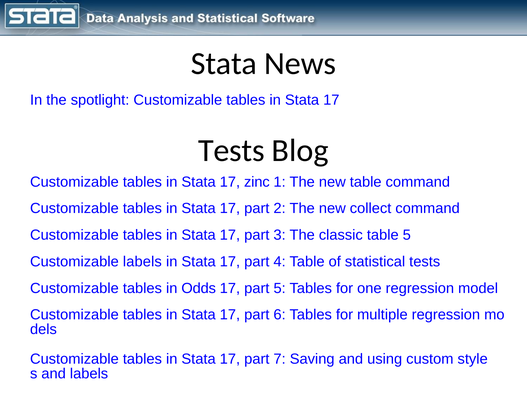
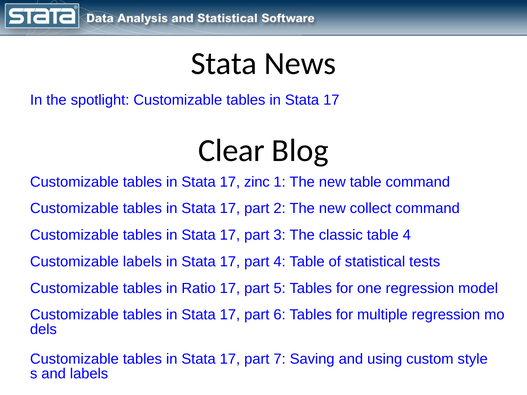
Tests: Tests -> Clear (231, 151)
table 5: 5 -> 4 (407, 235)
Odds: Odds -> Ratio (199, 288)
